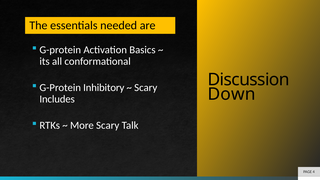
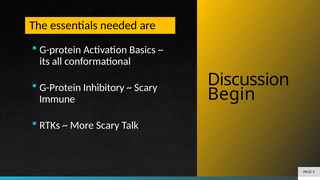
Down: Down -> Begin (232, 94)
Includes: Includes -> Immune (57, 99)
